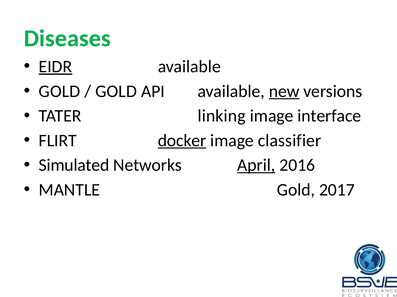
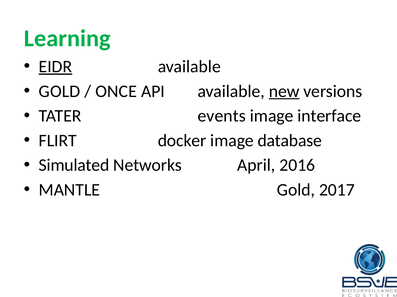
Diseases: Diseases -> Learning (67, 38)
GOLD: GOLD -> ONCE (116, 91)
linking: linking -> events (222, 116)
docker underline: present -> none (182, 141)
classifier: classifier -> database (290, 141)
April underline: present -> none (256, 166)
